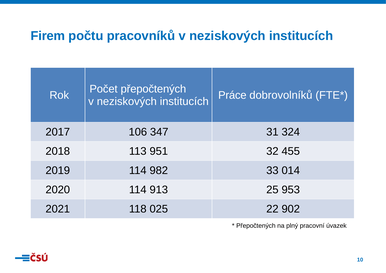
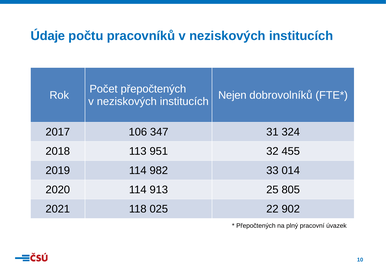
Firem: Firem -> Údaje (48, 36)
Práce: Práce -> Nejen (232, 95)
953: 953 -> 805 (291, 190)
